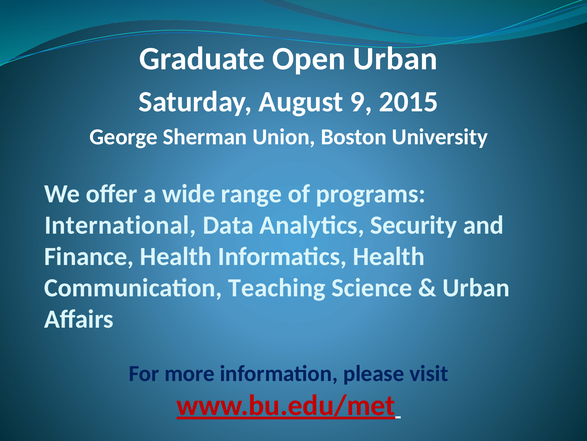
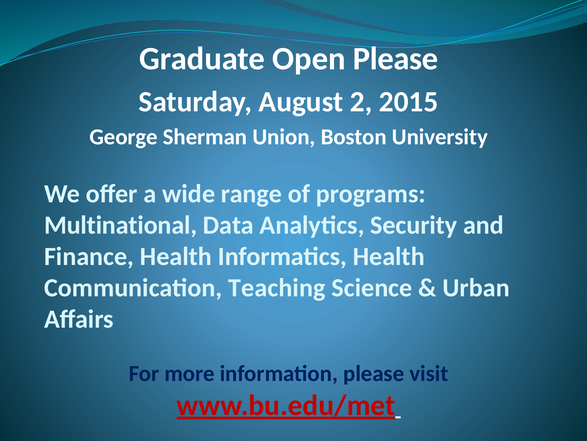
Open Urban: Urban -> Please (395, 59)
9: 9 -> 2 (361, 101)
International: International -> Multinational (121, 225)
